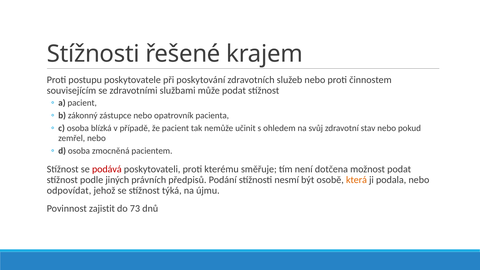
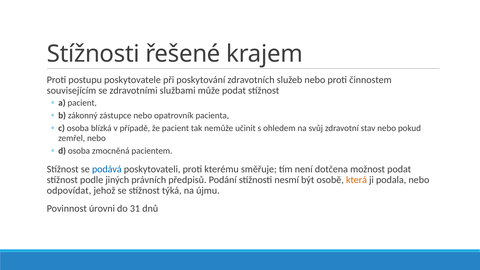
podává colour: red -> blue (107, 169)
zajistit: zajistit -> úrovni (102, 208)
73: 73 -> 31 (135, 208)
